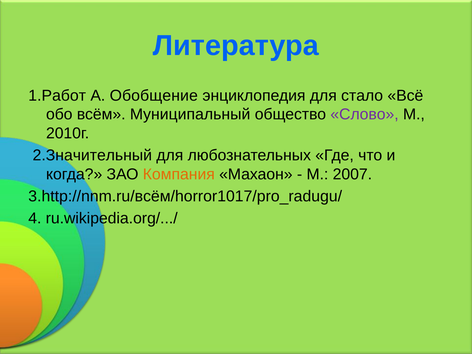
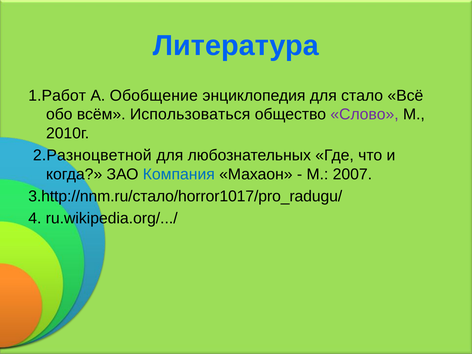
Муниципальный: Муниципальный -> Использоваться (190, 114)
2.Значительный: 2.Значительный -> 2.Разноцветной (92, 155)
Компания colour: orange -> blue (179, 174)
3.http://nnm.ru/всём/horror1017/pro_radugu/: 3.http://nnm.ru/всём/horror1017/pro_radugu/ -> 3.http://nnm.ru/стало/horror1017/pro_radugu/ (185, 196)
